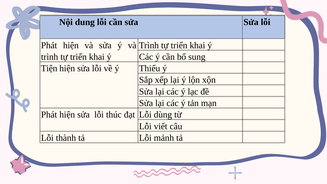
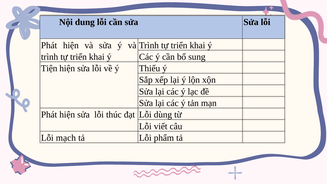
thành: thành -> mạch (66, 138)
mảnh: mảnh -> phẩm (164, 138)
